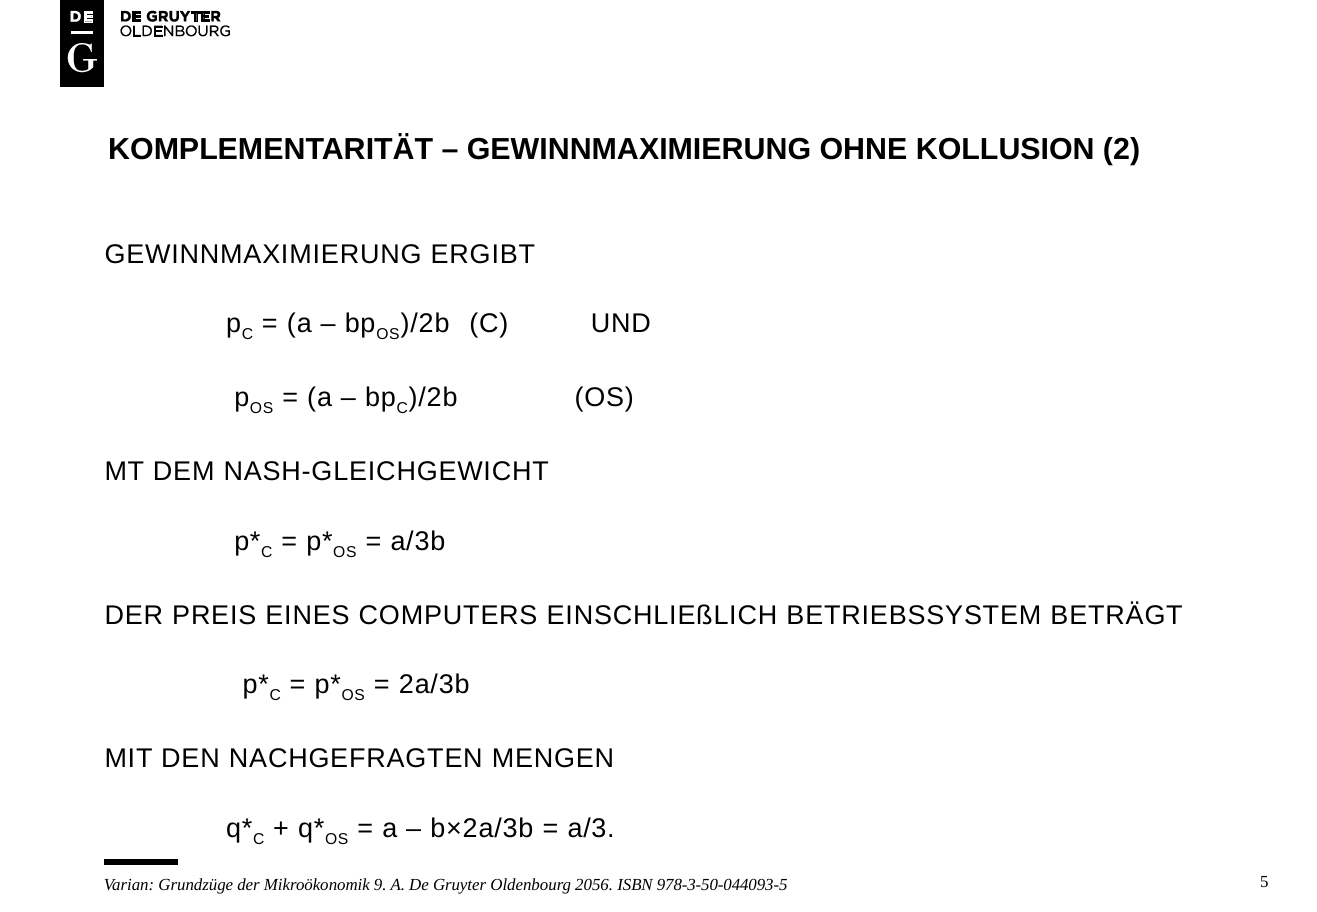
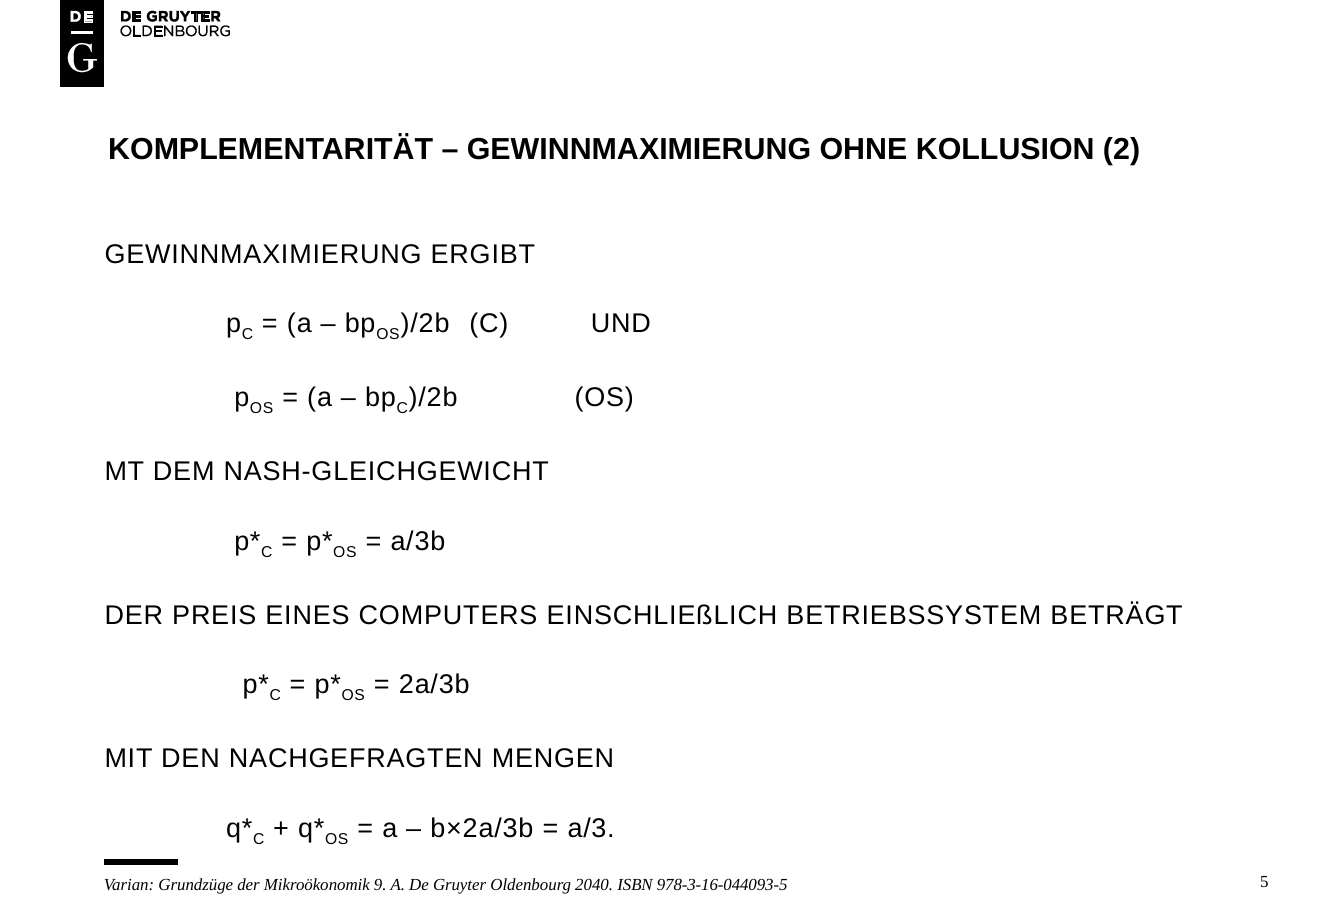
2056: 2056 -> 2040 (594, 885)
978-3-50-044093-5: 978-3-50-044093-5 -> 978-3-16-044093-5 (722, 885)
